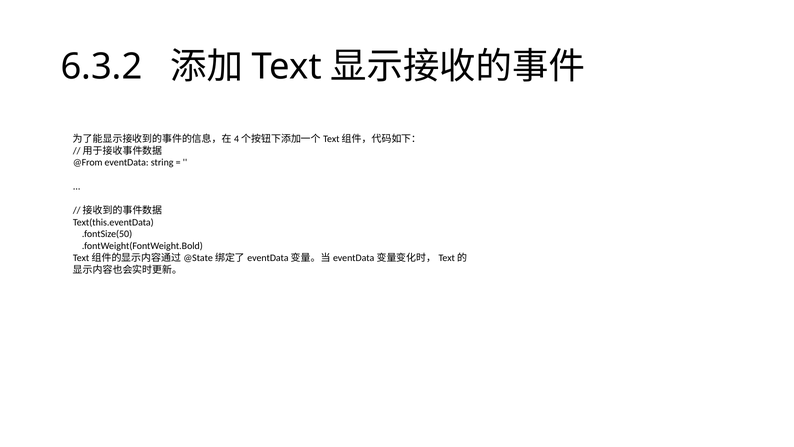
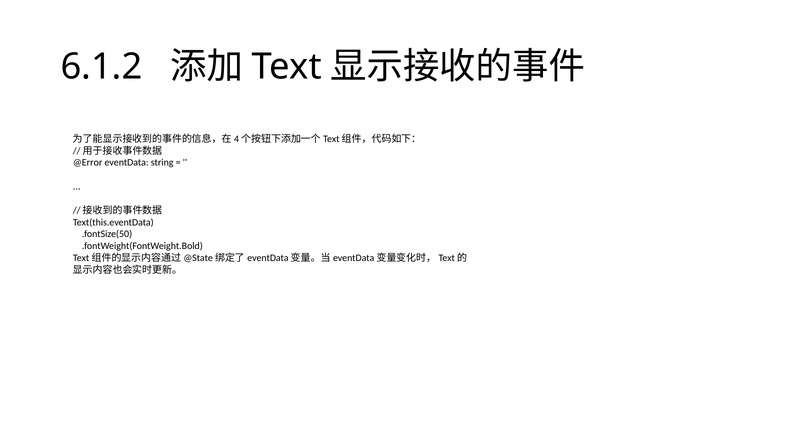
6.3.2: 6.3.2 -> 6.1.2 (101, 67)
@From: @From -> @Error (88, 163)
